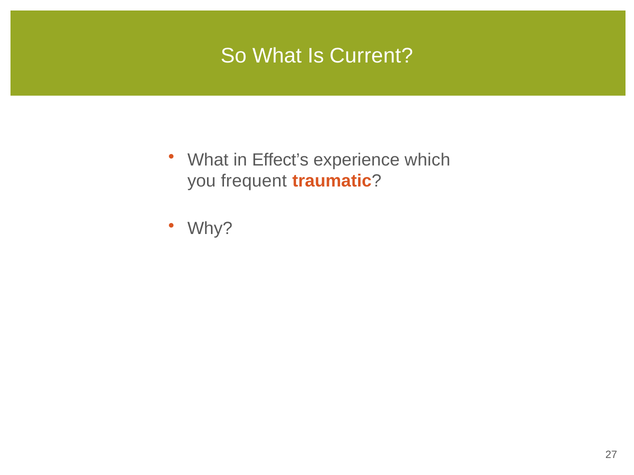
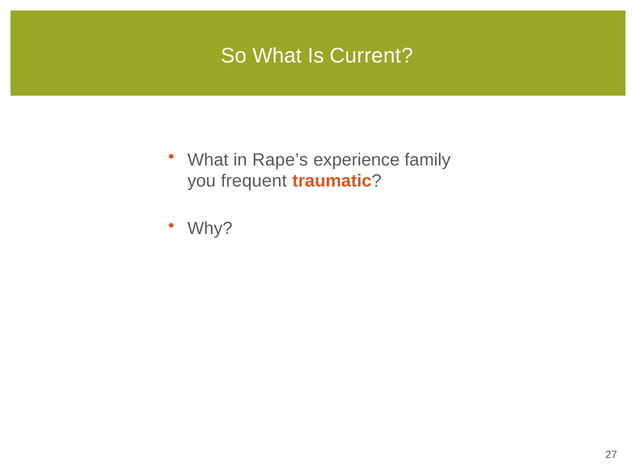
Effect’s: Effect’s -> Rape’s (280, 160)
which: which -> family (428, 160)
